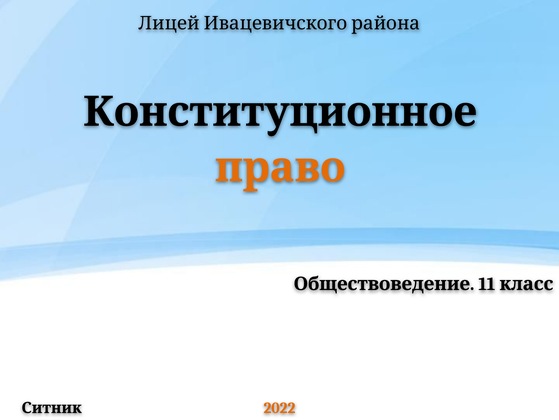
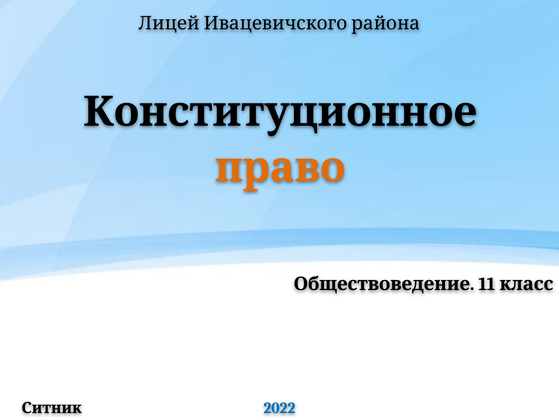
2022 colour: orange -> blue (279, 407)
